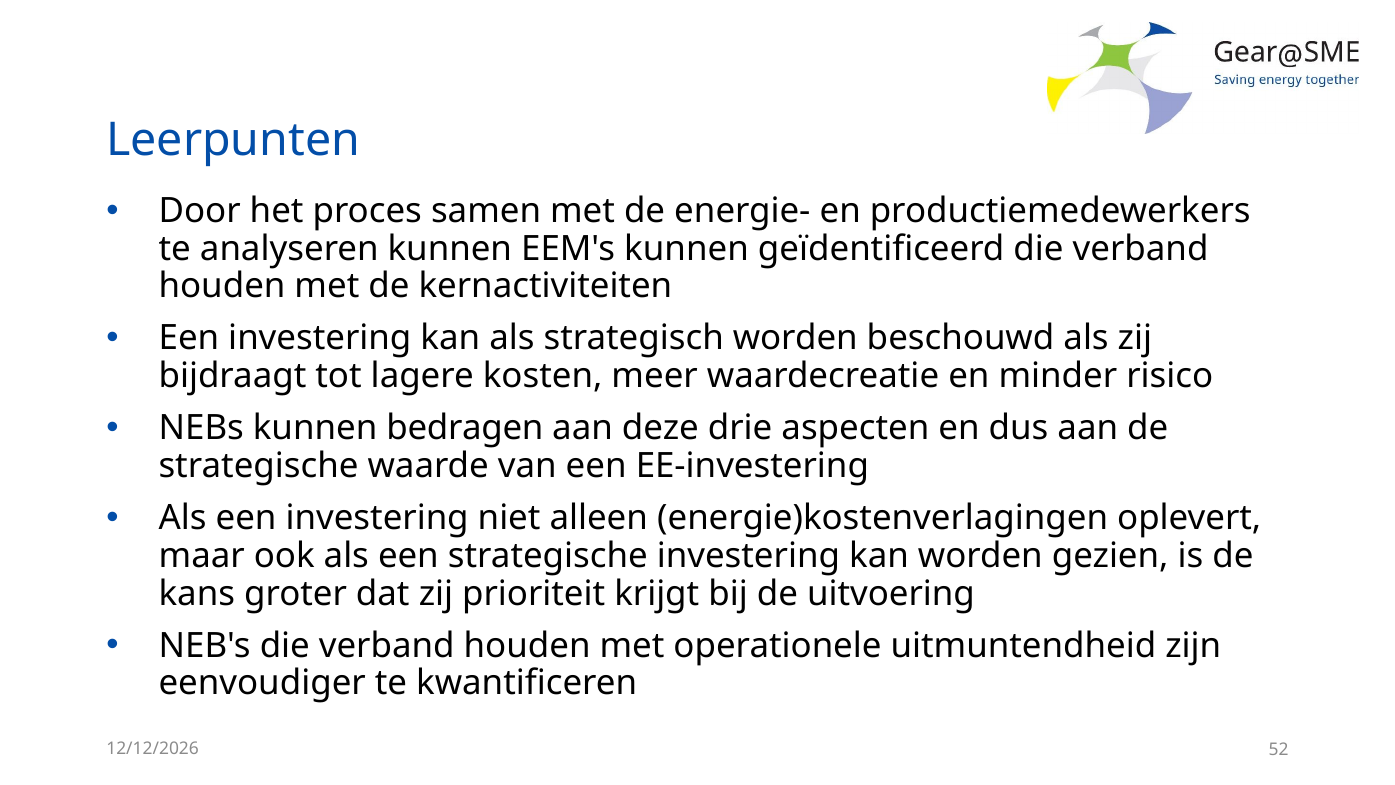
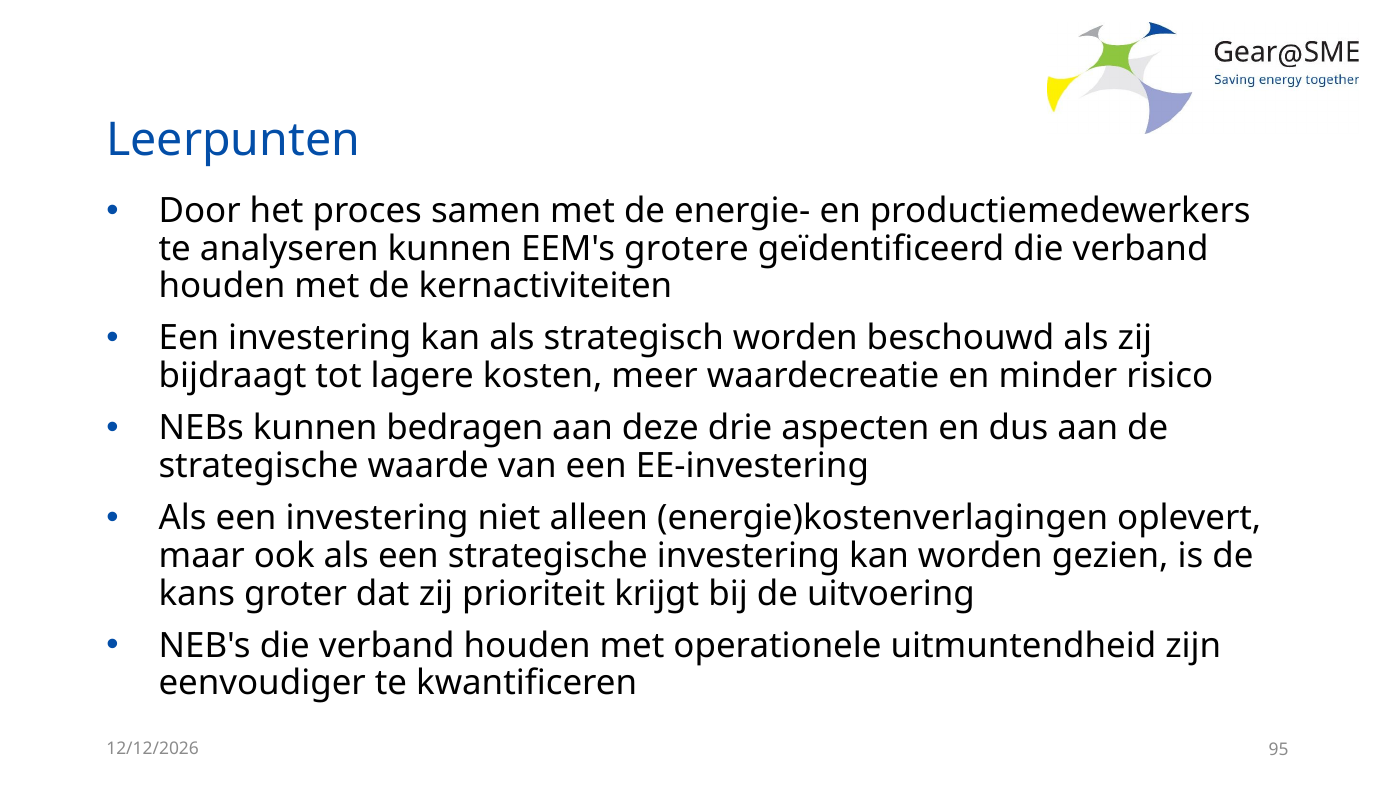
EEM's kunnen: kunnen -> grotere (686, 248)
52: 52 -> 95 (1279, 749)
